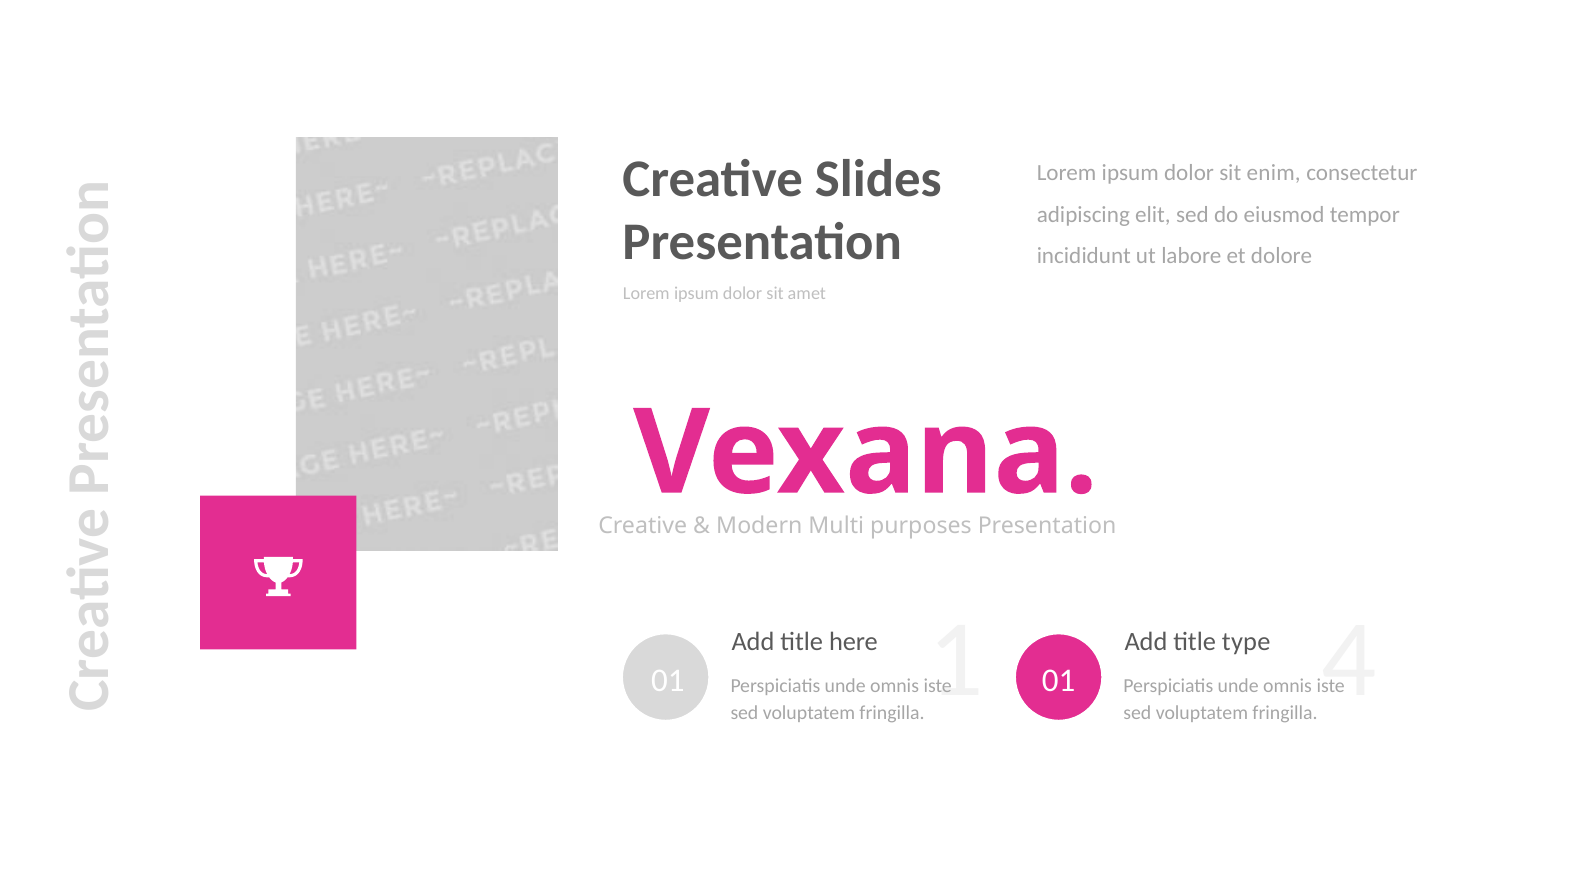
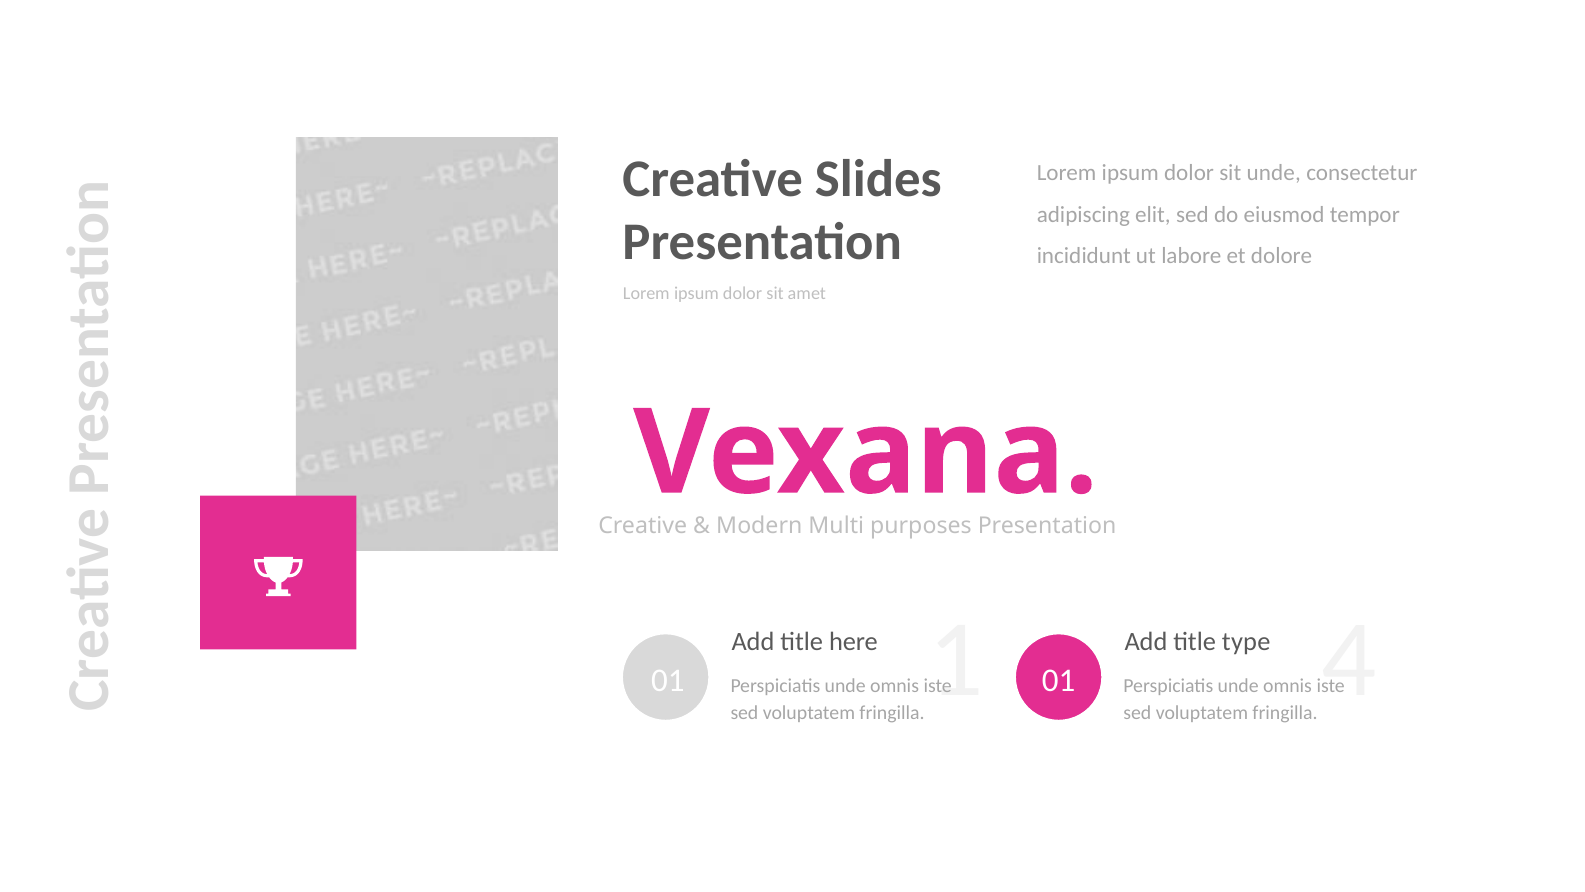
sit enim: enim -> unde (1274, 173)
